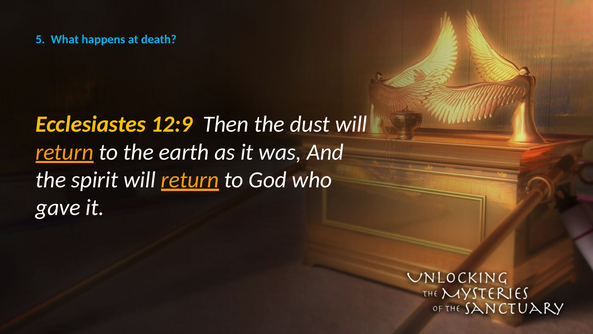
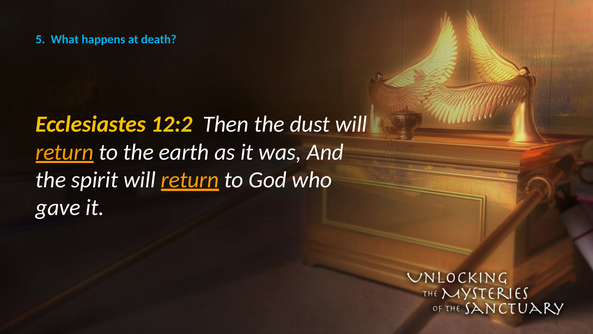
12:9: 12:9 -> 12:2 (172, 124)
